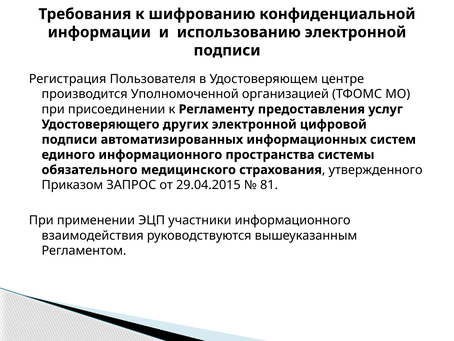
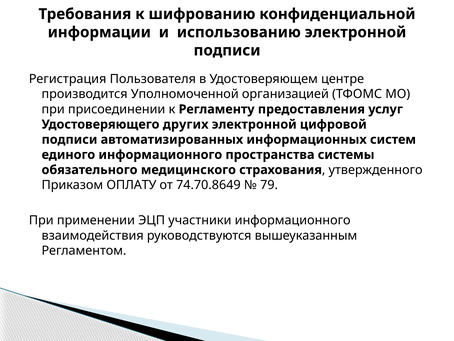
ЗАПРОС: ЗАПРОС -> ОПЛАТУ (131, 185)
29.04.2015: 29.04.2015 -> 74.70.8649 (208, 185)
81: 81 -> 79 (269, 185)
